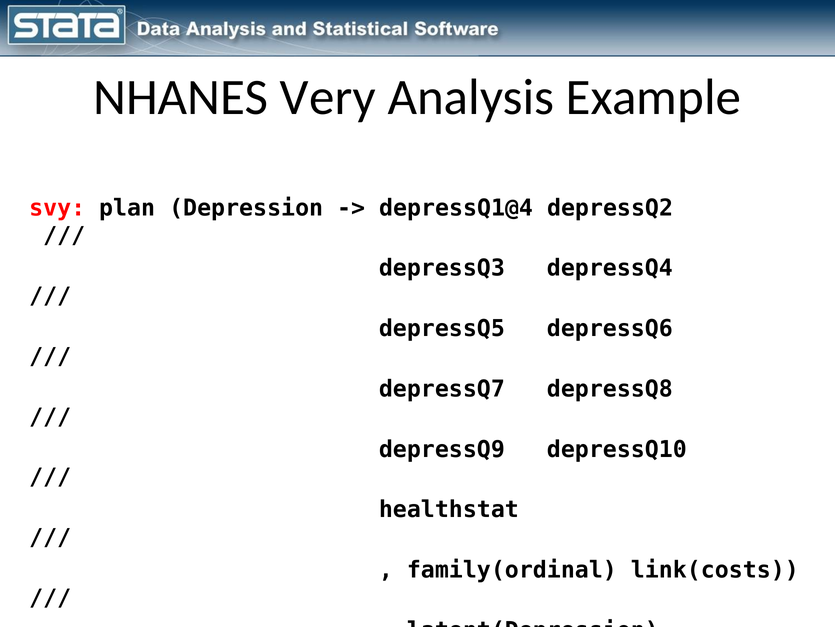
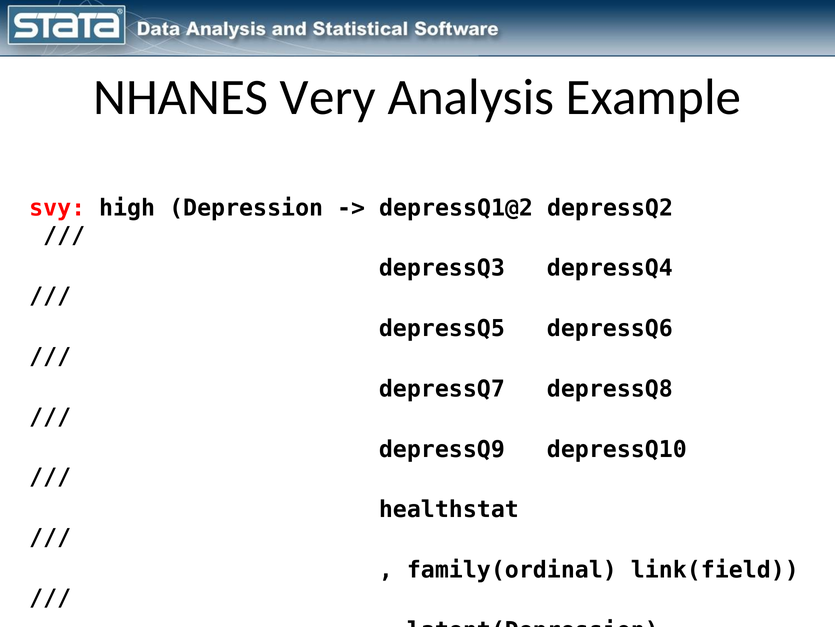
plan: plan -> high (127, 208)
depressQ1@4: depressQ1@4 -> depressQ1@2 (456, 208)
link(costs: link(costs -> link(field (715, 570)
